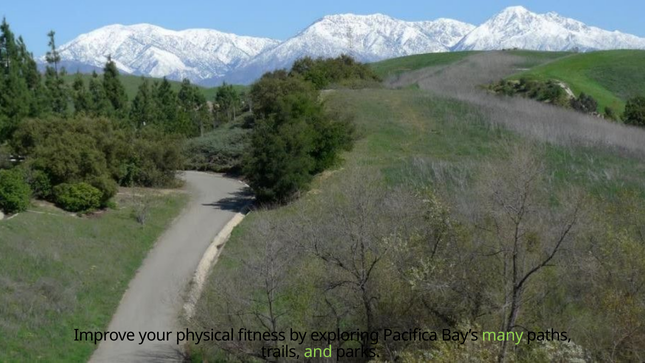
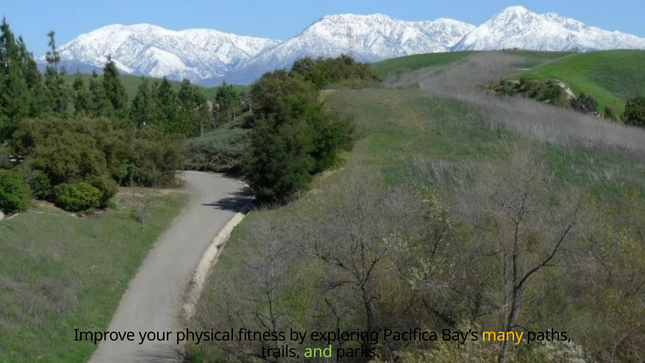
many colour: light green -> yellow (503, 335)
